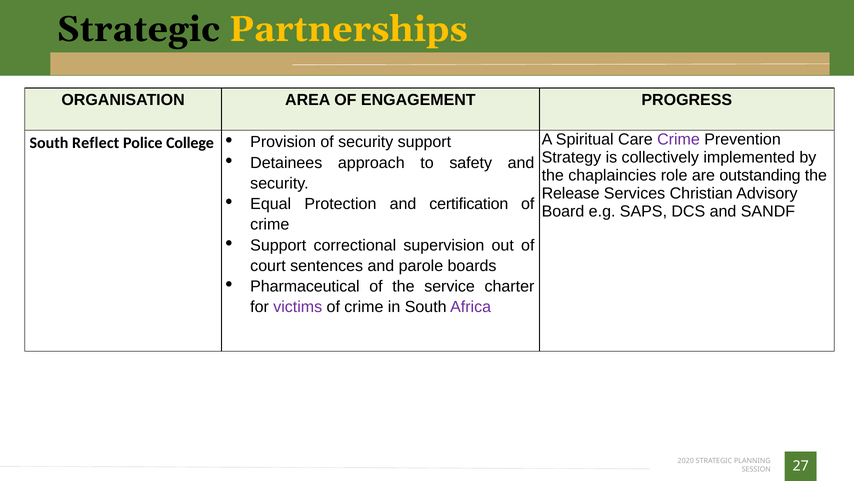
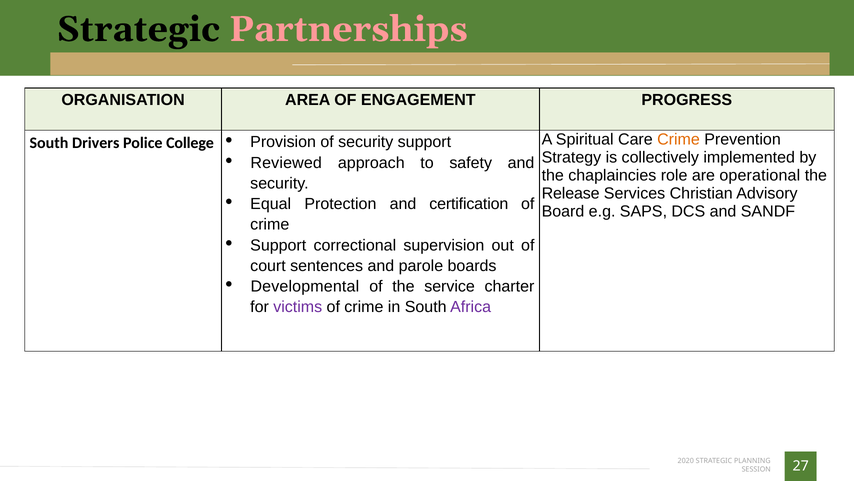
Partnerships colour: yellow -> pink (348, 29)
Crime colour: purple -> orange (679, 139)
Reflect: Reflect -> Drivers (96, 143)
Detainees: Detainees -> Reviewed (286, 163)
outstanding: outstanding -> operational (760, 175)
Pharmaceutical: Pharmaceutical -> Developmental (305, 286)
